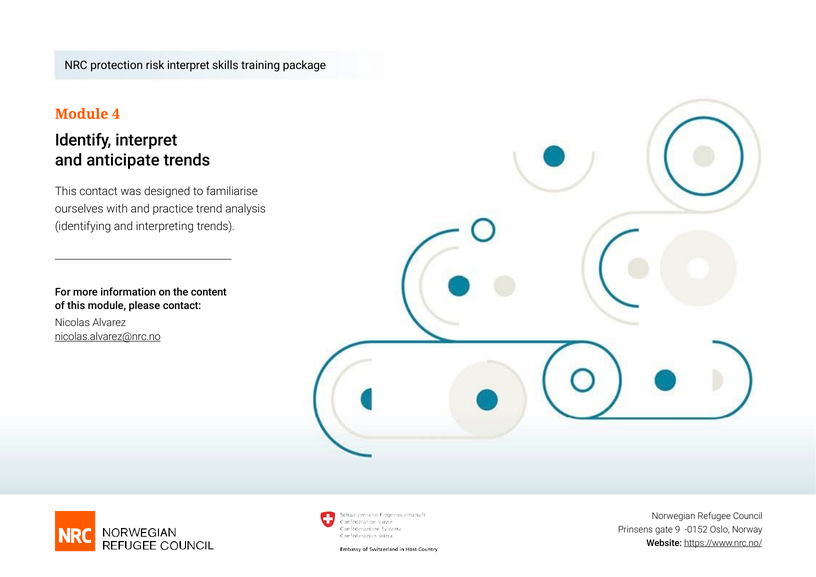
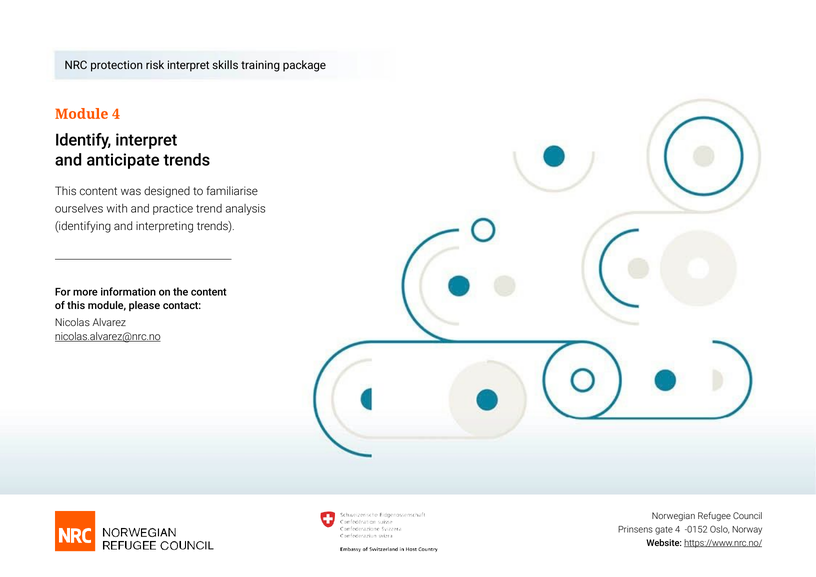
This contact: contact -> content (99, 192)
gate 9: 9 -> 4 (678, 530)
